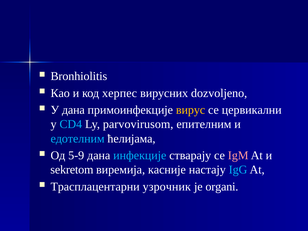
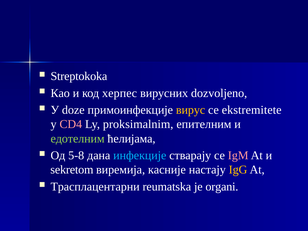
Bronhiolitis: Bronhiolitis -> Streptokoka (79, 76)
У дана: дана -> doze (73, 110)
цервикални: цервикални -> ekstremitete (252, 110)
CD4 colour: light blue -> pink (71, 124)
parvovirusom: parvovirusom -> proksimalnim (138, 124)
едотелним colour: light blue -> light green (78, 139)
5-9: 5-9 -> 5-8 (76, 155)
IgG colour: light blue -> yellow (238, 170)
узрочник: узрочник -> reumatska (167, 187)
